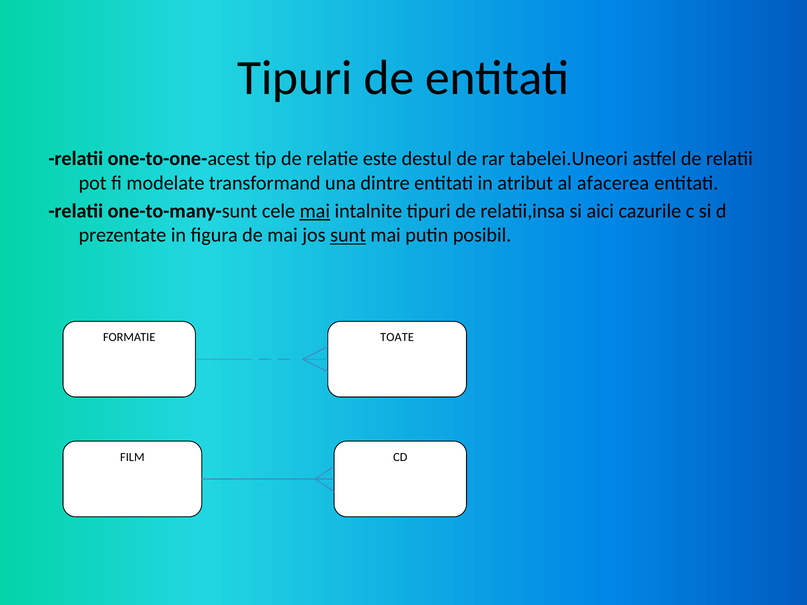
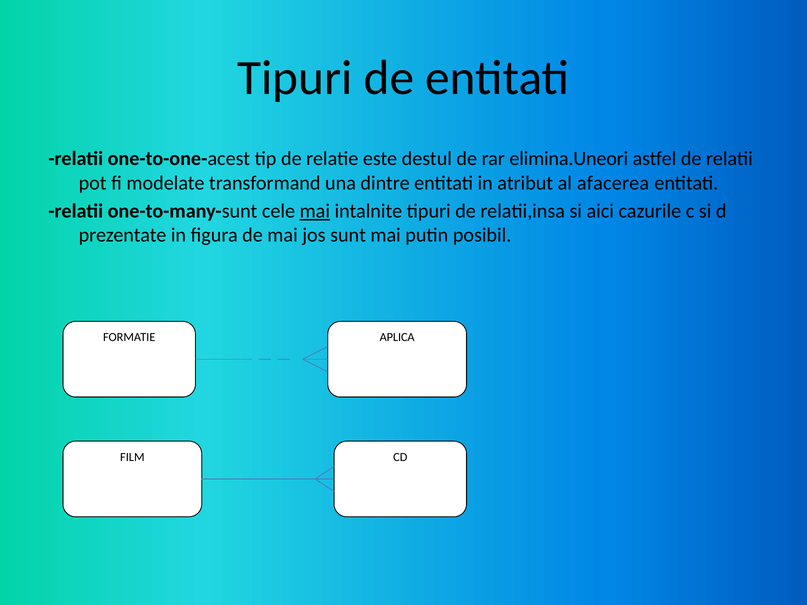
tabelei.Uneori: tabelei.Uneori -> elimina.Uneori (569, 159)
sunt underline: present -> none (348, 235)
TOATE: TOATE -> APLICA (397, 338)
